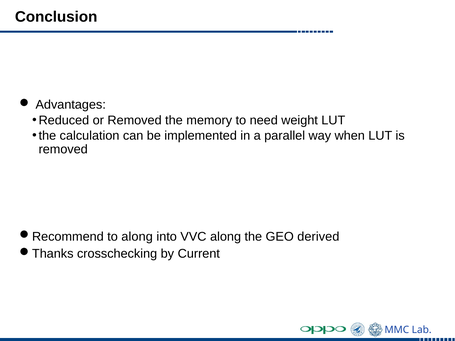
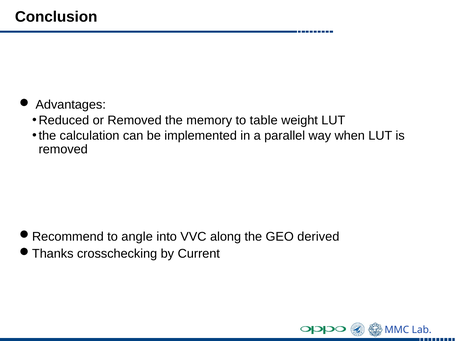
need: need -> table (264, 120)
to along: along -> angle (137, 237)
